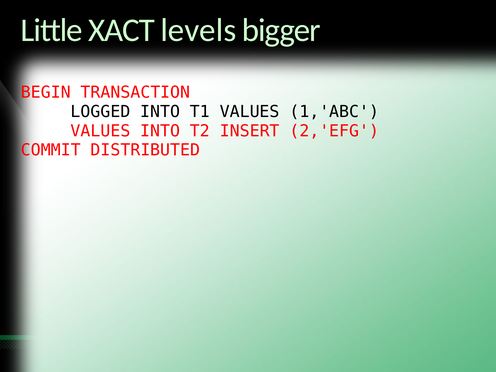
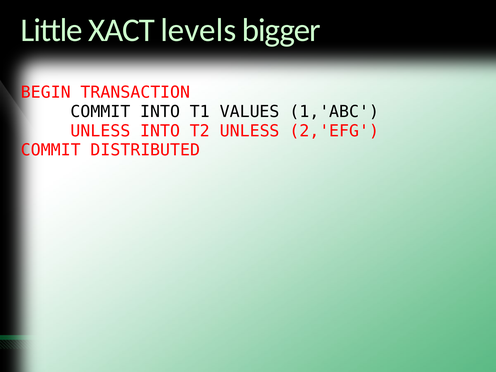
LOGGED: LOGGED -> COMMIT (100, 112)
VALUES: VALUES -> UNLESS (100, 131)
T2 INSERT: INSERT -> UNLESS (250, 131)
